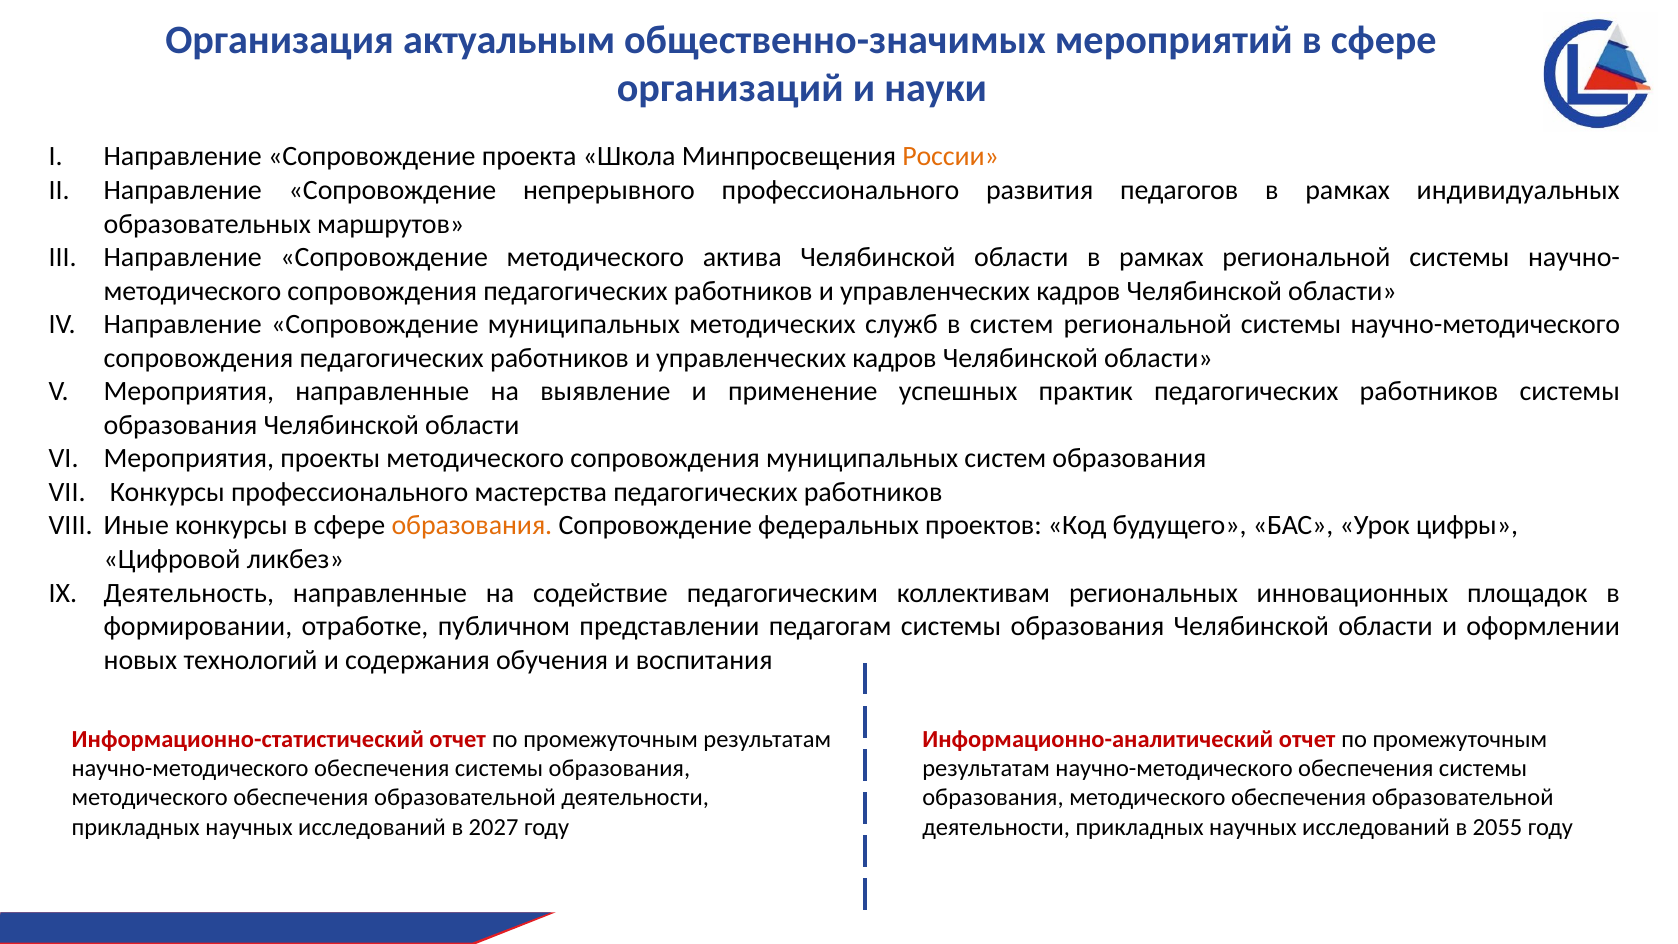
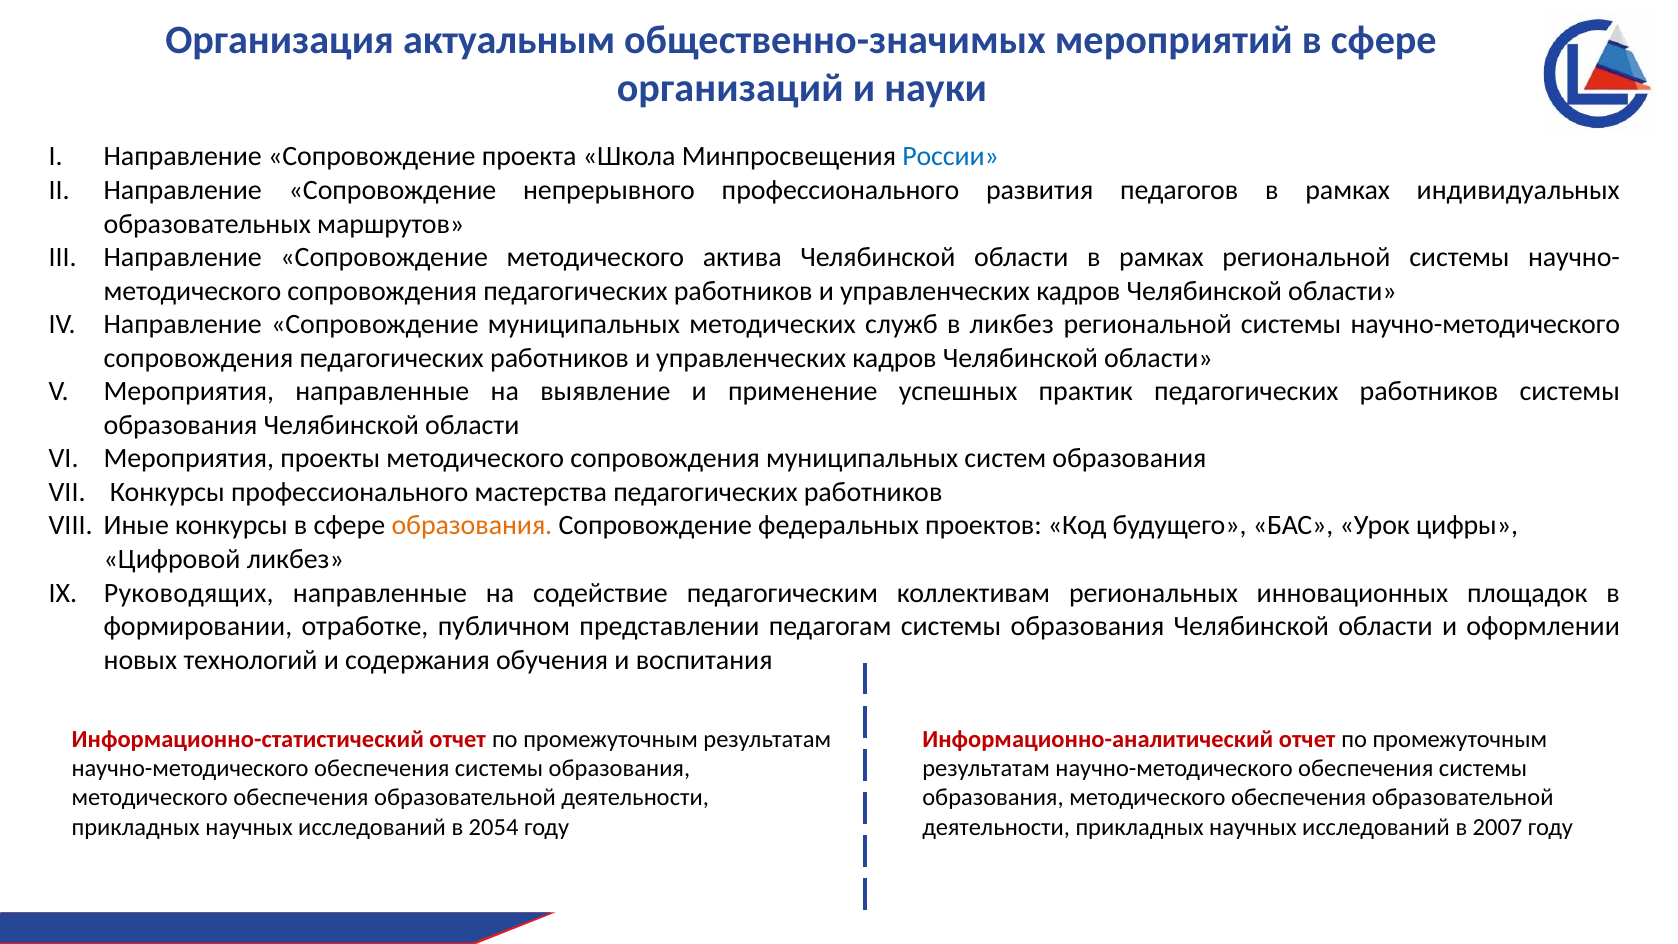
России colour: orange -> blue (951, 157)
в систем: систем -> ликбез (1012, 324)
Деятельность: Деятельность -> Руководящих (189, 593)
2027: 2027 -> 2054 (494, 827)
2055: 2055 -> 2007 (1498, 827)
